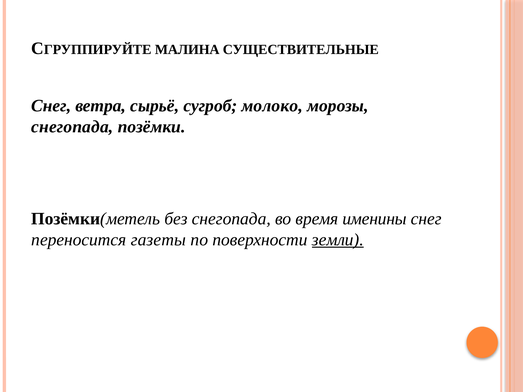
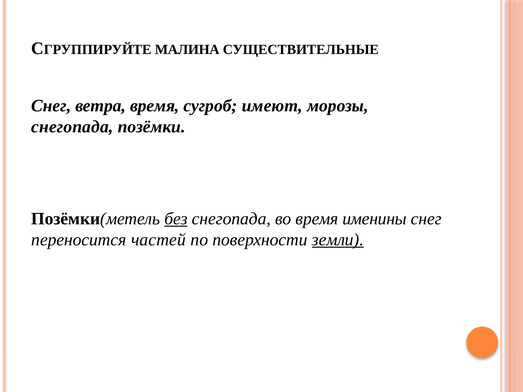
ветра сырьё: сырьё -> время (155, 106)
молоко: молоко -> имеют (272, 106)
без underline: none -> present (176, 219)
газеты: газеты -> частей (158, 240)
